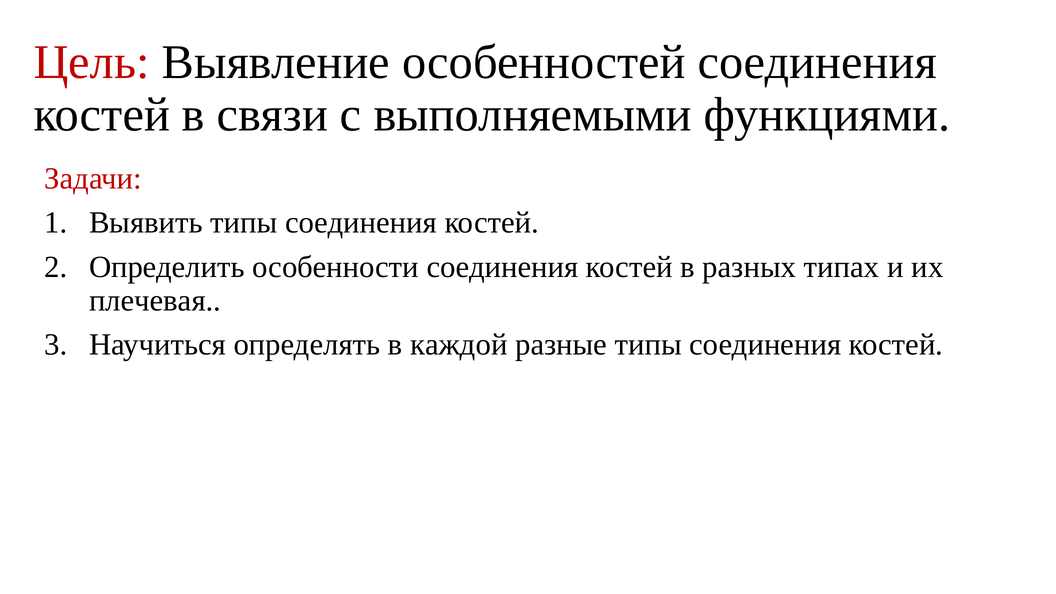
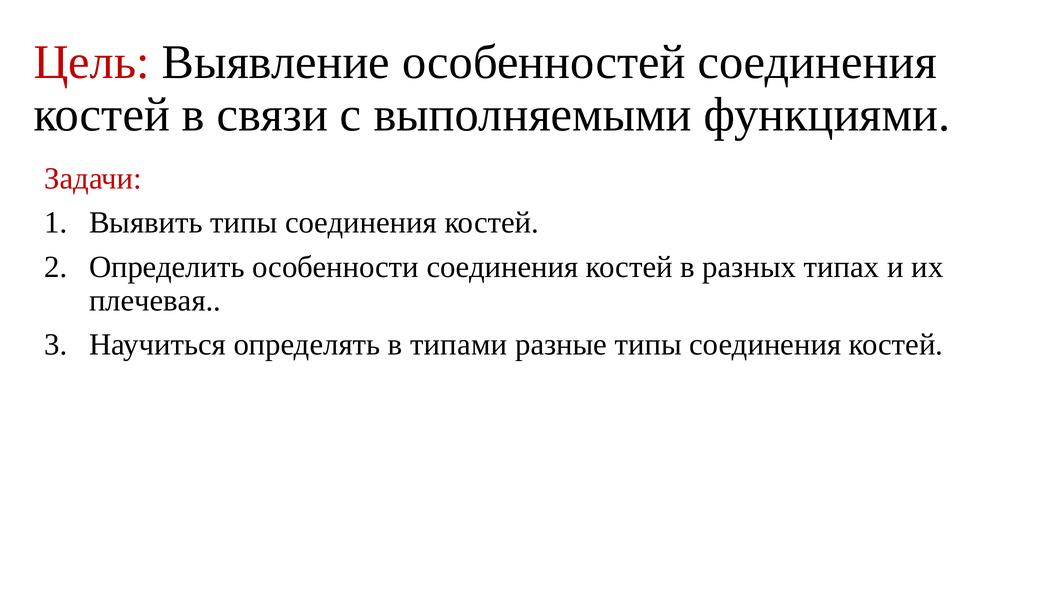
каждой: каждой -> типами (459, 345)
